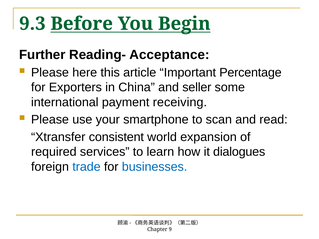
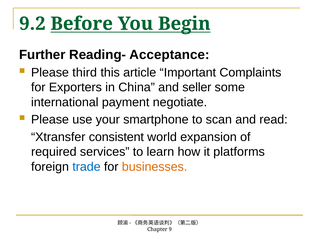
9.3: 9.3 -> 9.2 (32, 24)
here: here -> third (85, 73)
Percentage: Percentage -> Complaints (250, 73)
receiving: receiving -> negotiate (180, 102)
dialogues: dialogues -> platforms (239, 152)
businesses colour: blue -> orange (155, 167)
